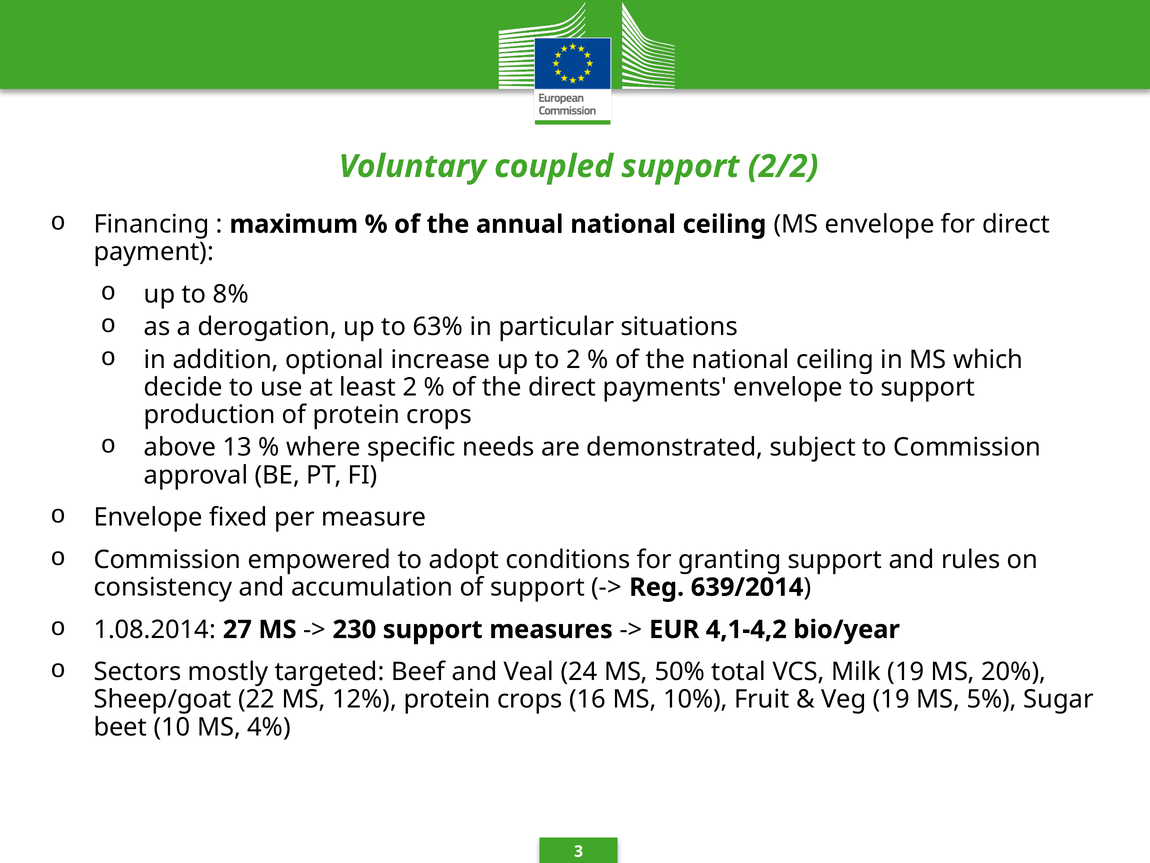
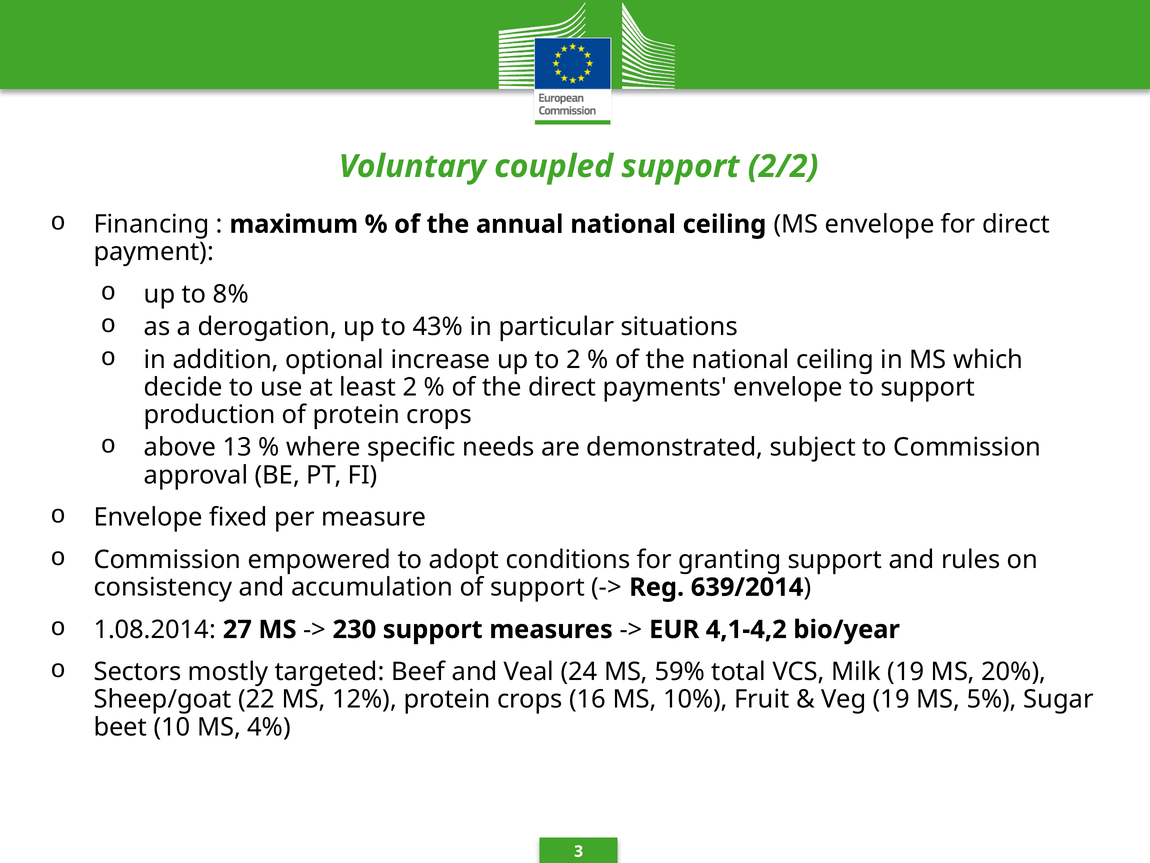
63%: 63% -> 43% (438, 327)
50%: 50% -> 59% (680, 672)
